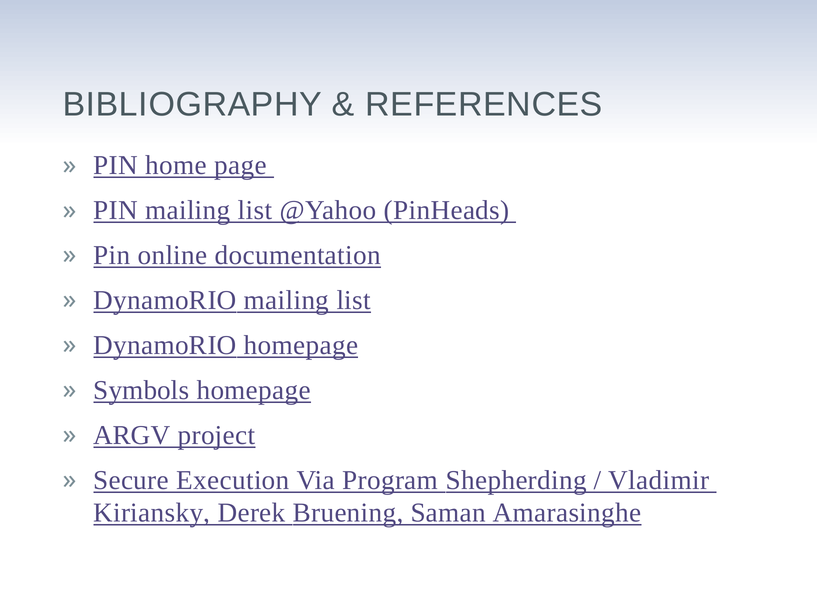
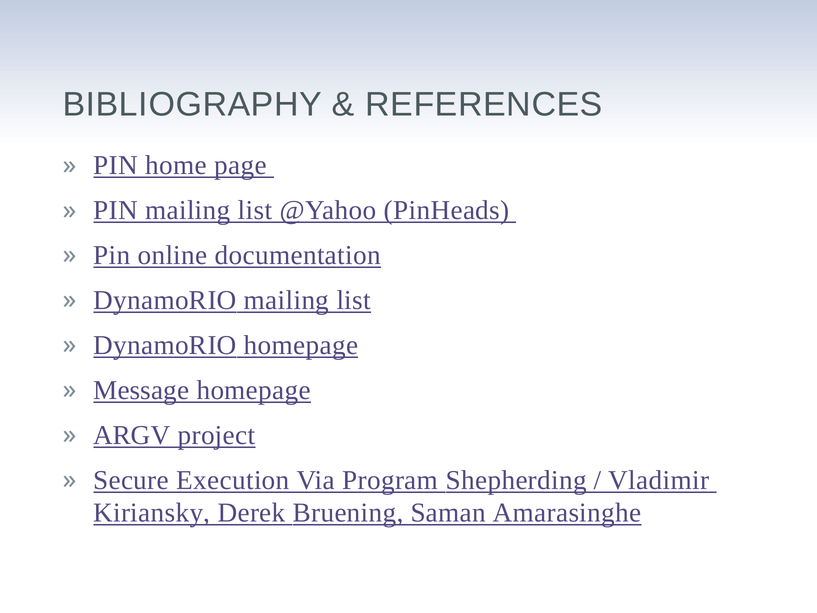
Symbols: Symbols -> Message (141, 390)
